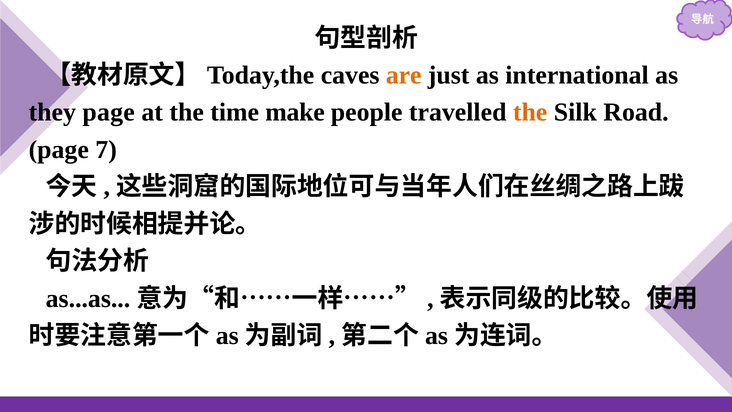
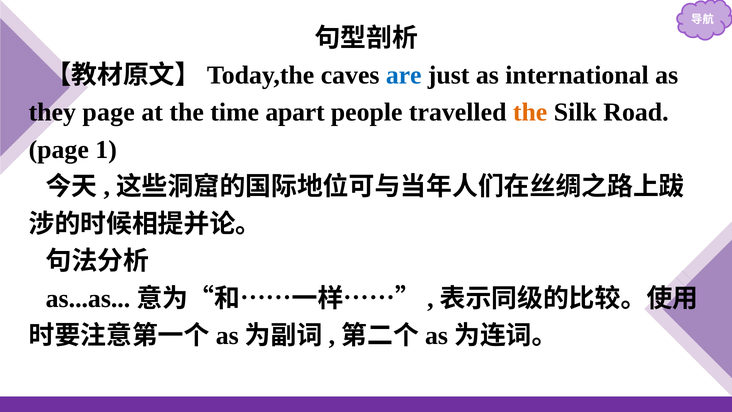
are colour: orange -> blue (404, 75)
make: make -> apart (295, 112)
7: 7 -> 1 (106, 150)
